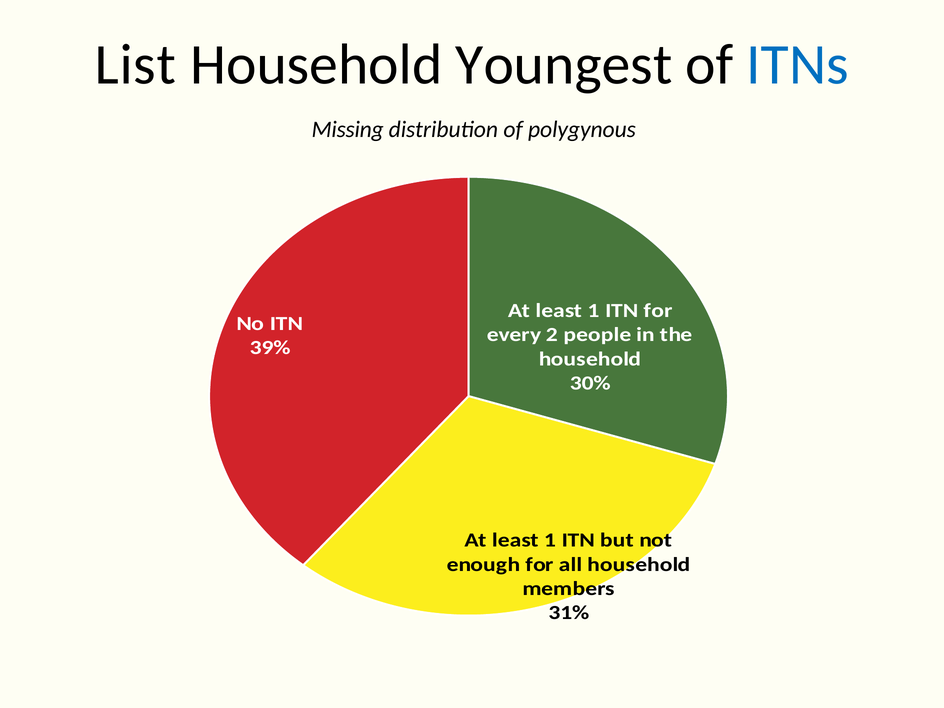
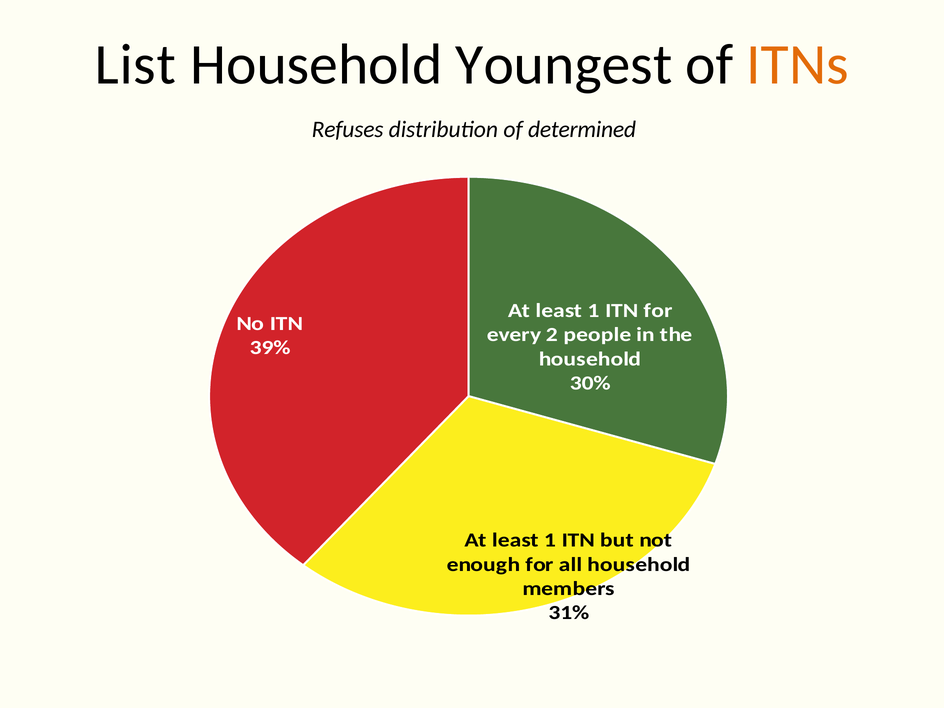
ITNs colour: blue -> orange (798, 65)
Missing: Missing -> Refuses (348, 129)
polygynous: polygynous -> determined (582, 129)
